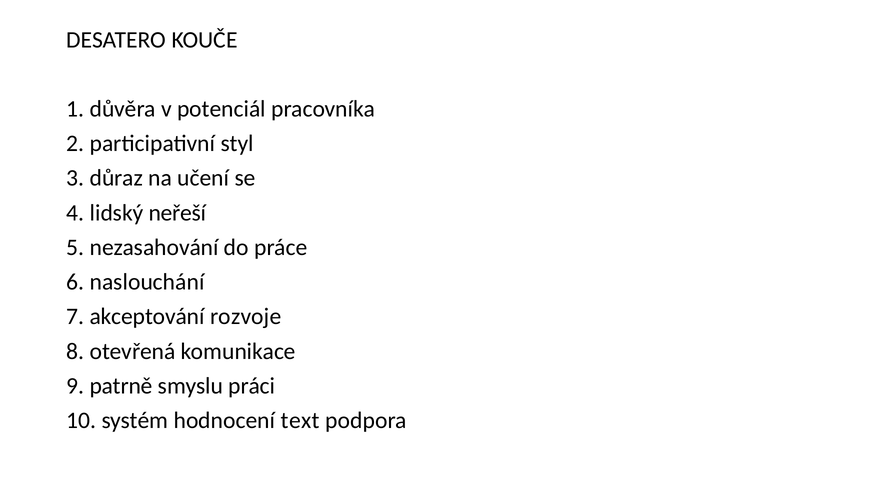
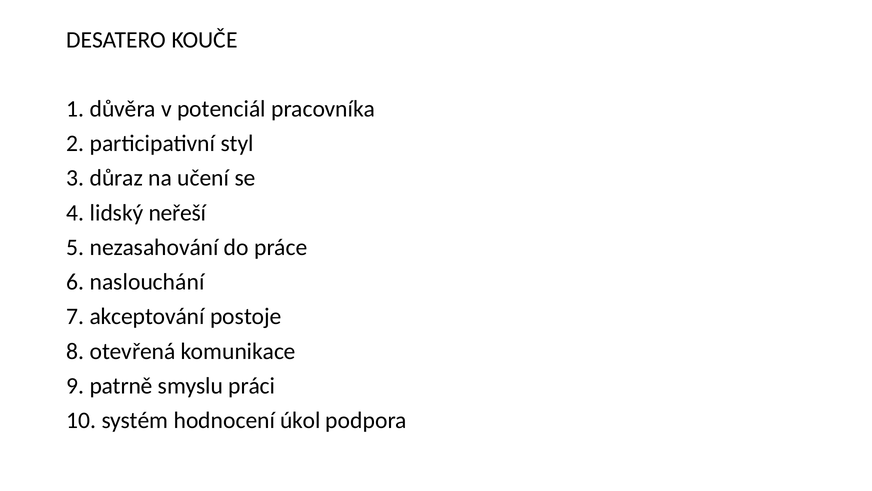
rozvoje: rozvoje -> postoje (246, 316)
text: text -> úkol (300, 420)
